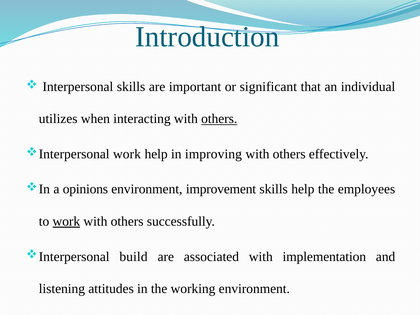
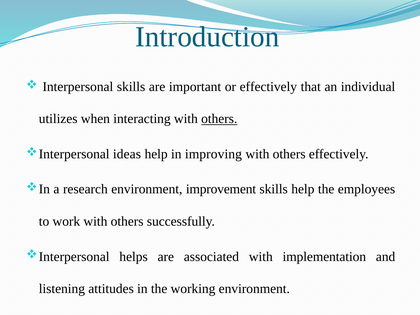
or significant: significant -> effectively (268, 87)
work: work -> ideas (127, 154)
opinions: opinions -> research (85, 189)
work underline: present -> none (66, 221)
build: build -> helps (134, 257)
